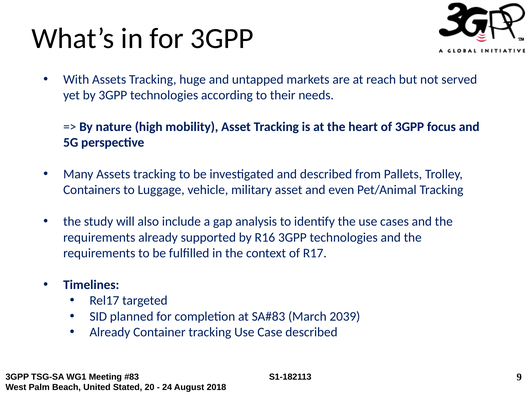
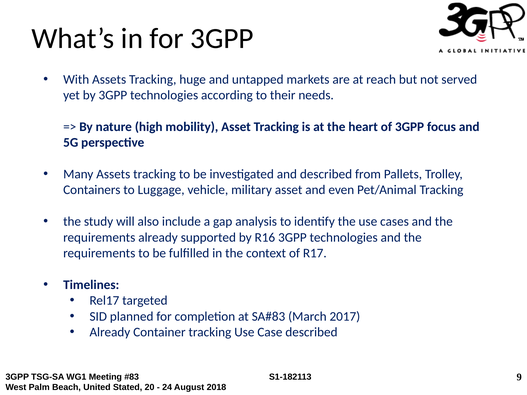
2039: 2039 -> 2017 (345, 317)
